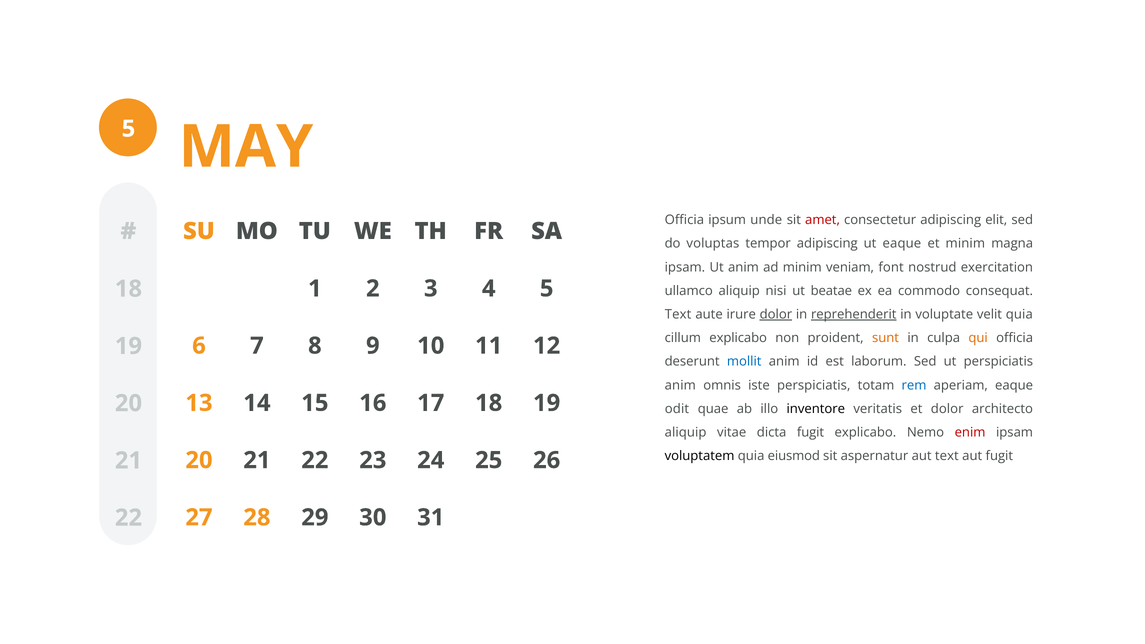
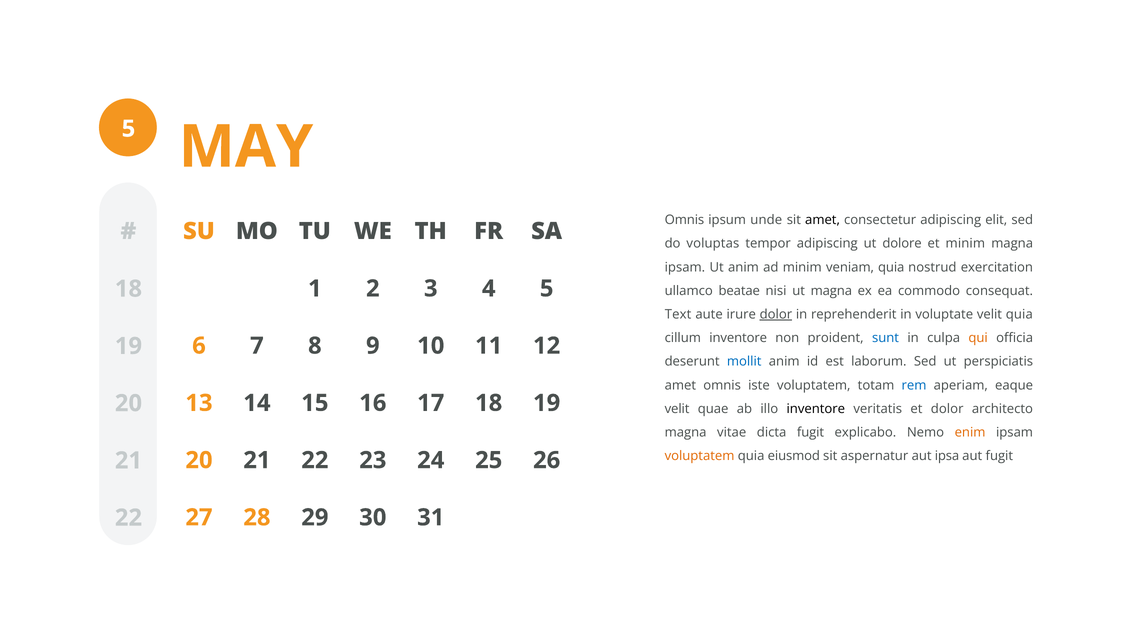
Officia: Officia -> Omnis (684, 220)
amet colour: red -> black (823, 220)
ut eaque: eaque -> dolore (902, 244)
veniam font: font -> quia (891, 267)
ullamco aliquip: aliquip -> beatae (739, 291)
ut beatae: beatae -> magna (831, 291)
reprehenderit underline: present -> none (854, 314)
cillum explicabo: explicabo -> inventore (738, 338)
sunt colour: orange -> blue (886, 338)
anim: anim -> amet (680, 385)
iste perspiciatis: perspiciatis -> voluptatem (814, 385)
odit: odit -> velit (677, 409)
aliquip: aliquip -> magna (686, 432)
enim colour: red -> orange (970, 432)
voluptatem colour: black -> orange (700, 456)
aut text: text -> ipsa (947, 456)
